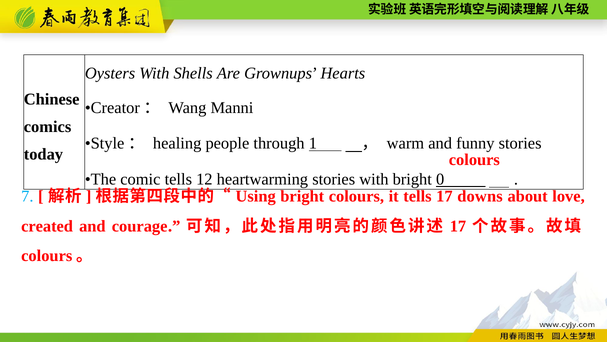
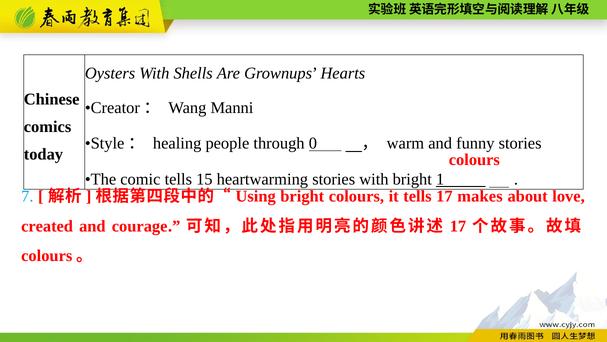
1: 1 -> 0 (313, 143)
12: 12 -> 15 (204, 179)
0: 0 -> 1 (440, 179)
downs: downs -> makes (480, 196)
